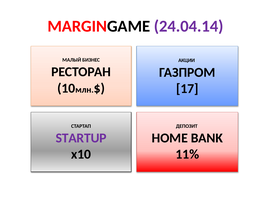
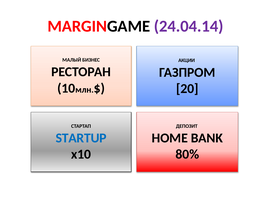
17: 17 -> 20 (187, 89)
STARTUP colour: purple -> blue (81, 138)
11%: 11% -> 80% (187, 154)
